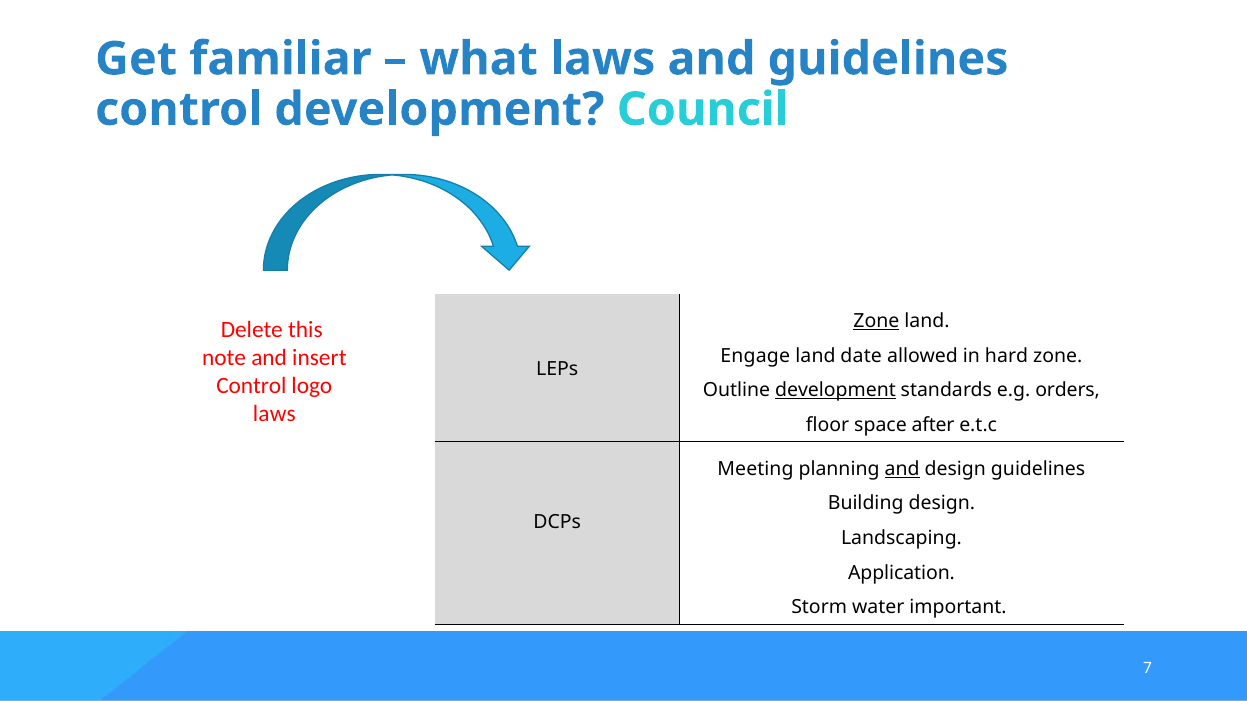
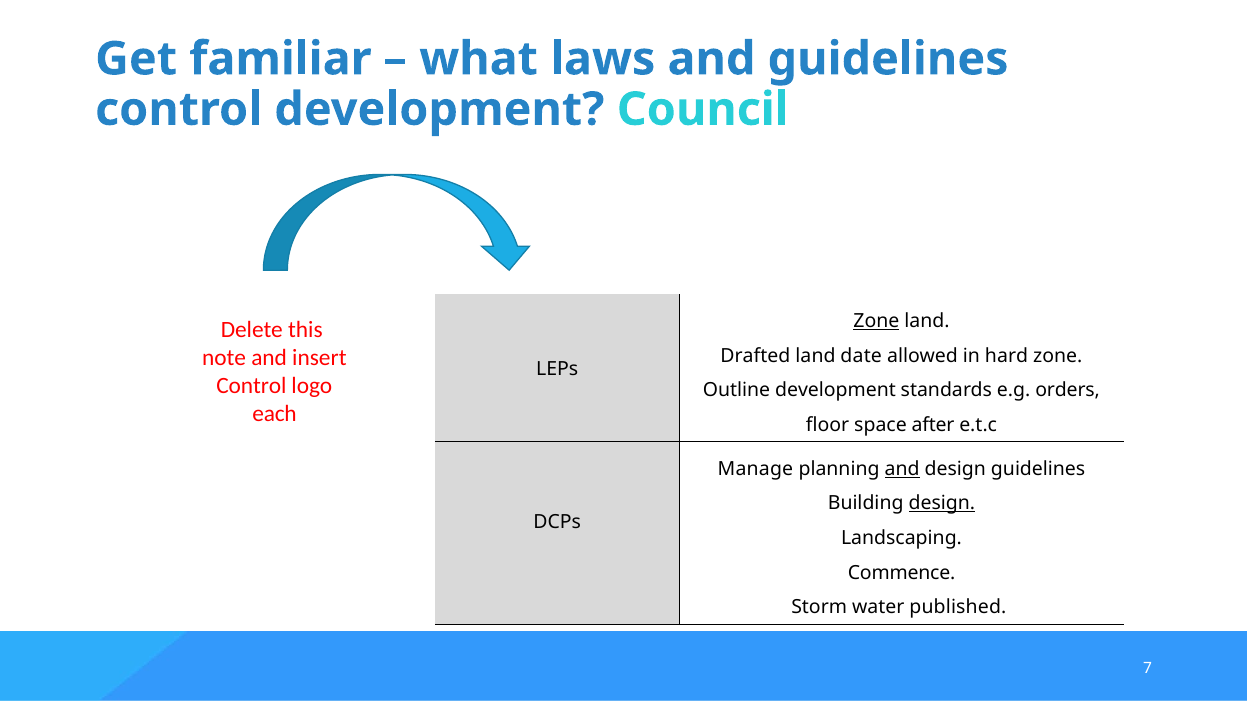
Engage: Engage -> Drafted (755, 356)
development underline: present -> none (836, 391)
laws: laws -> each (275, 414)
Meeting: Meeting -> Manage (755, 469)
design underline: none -> present (942, 504)
Application: Application -> Commence (902, 573)
important: important -> published (958, 608)
